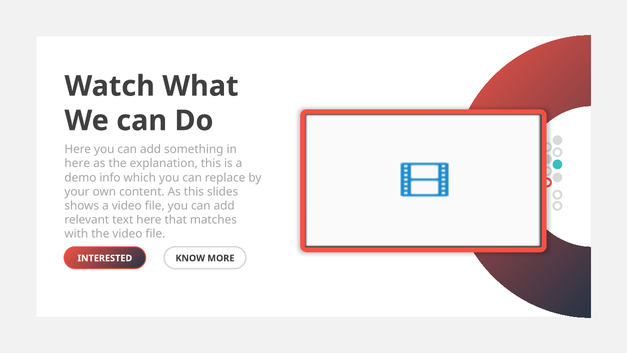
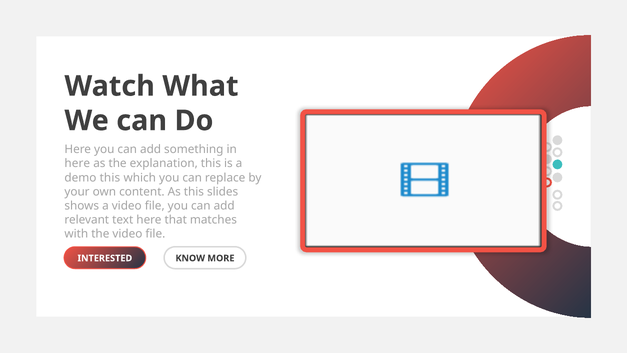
demo info: info -> this (110, 177)
